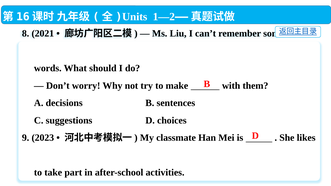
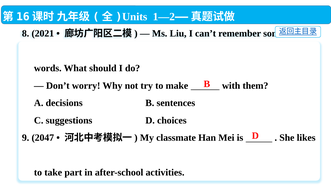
2023: 2023 -> 2047 (43, 138)
